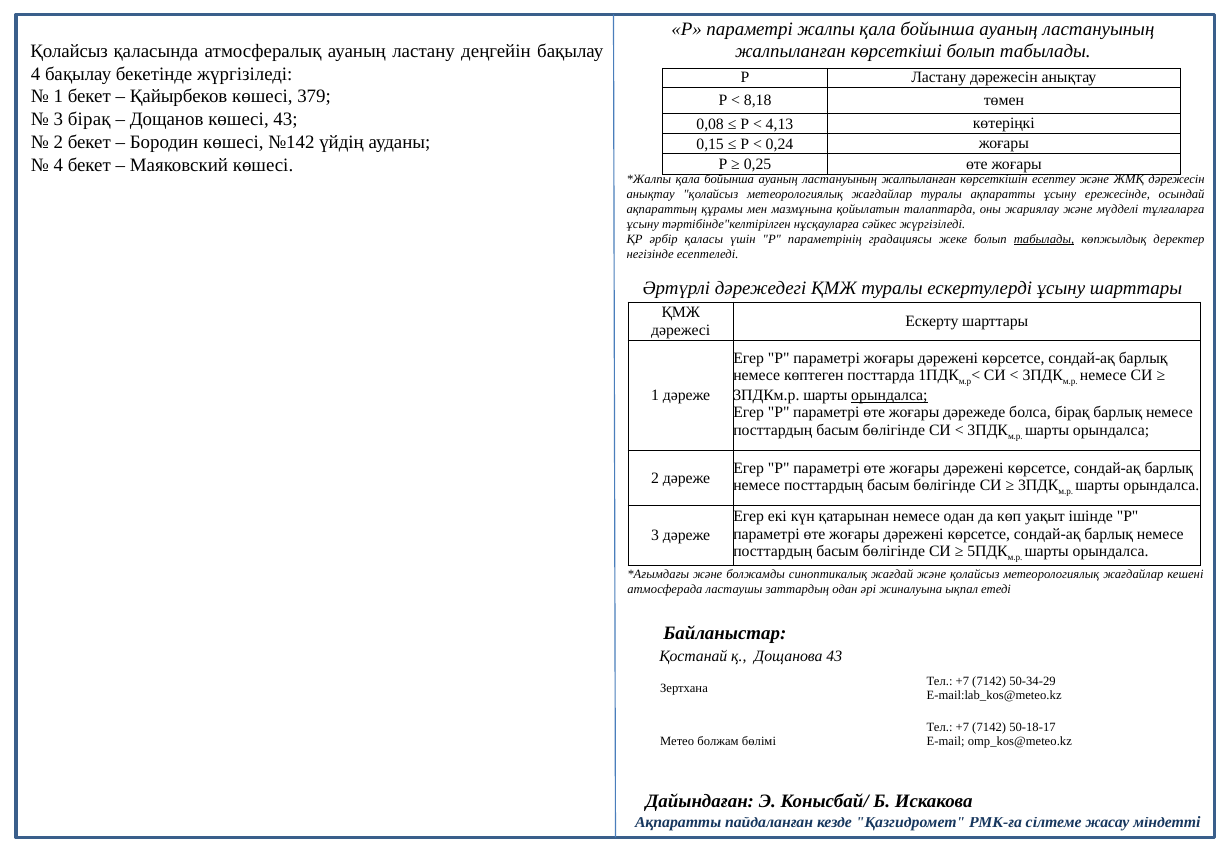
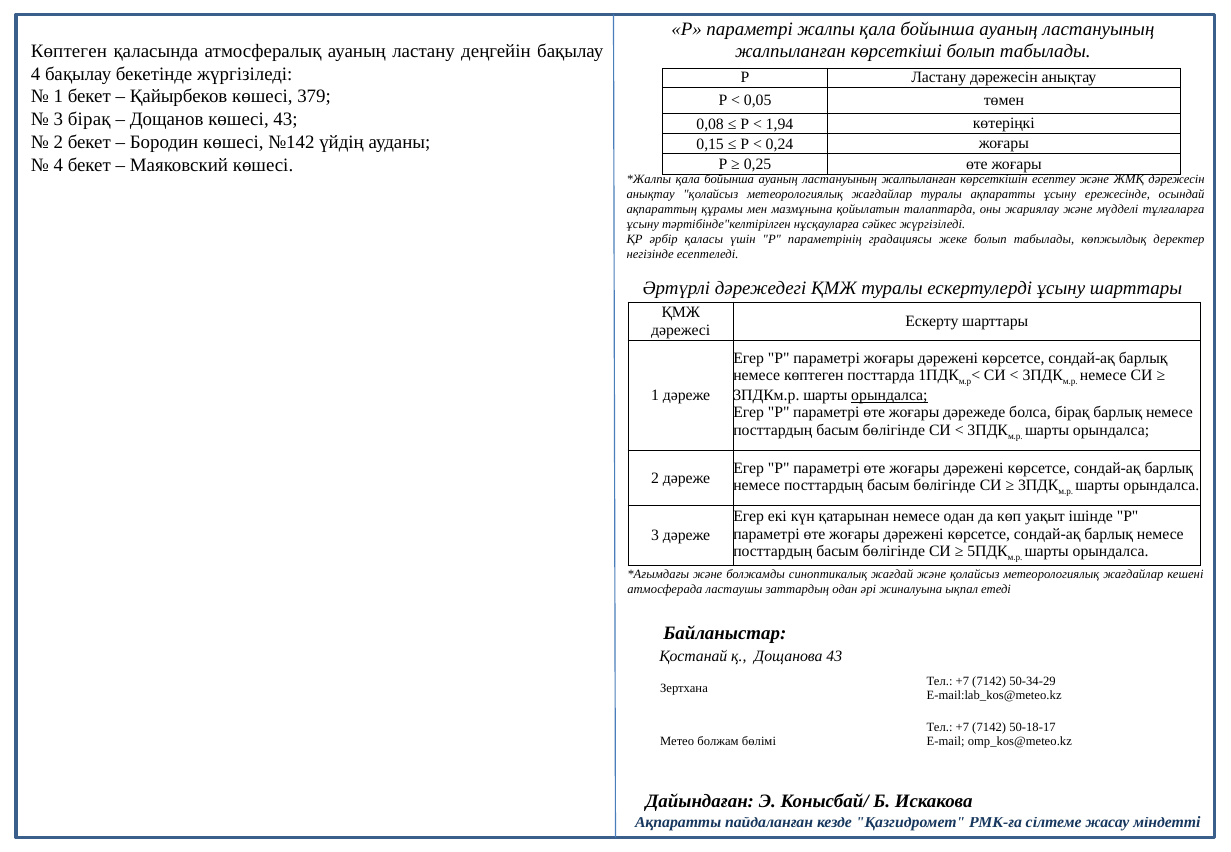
Қолайсыз: Қолайсыз -> Көптеген (69, 51)
8,18: 8,18 -> 0,05 (758, 101)
4,13: 4,13 -> 1,94 (780, 124)
табылады underline: present -> none (1044, 239)
